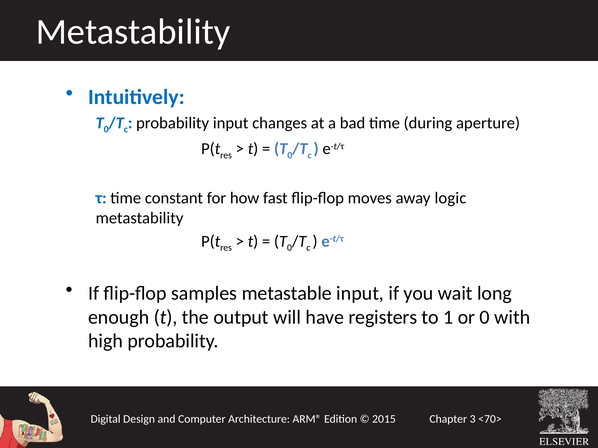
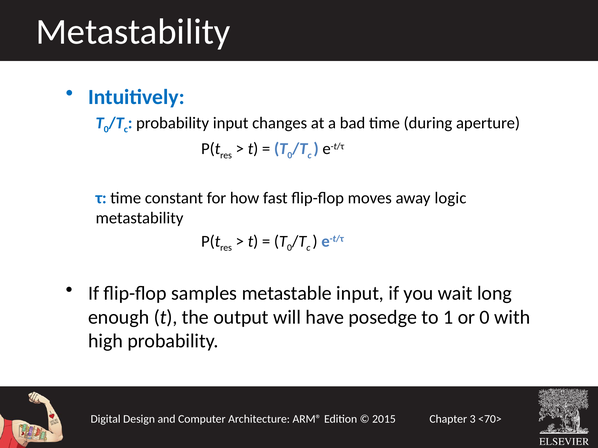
registers: registers -> posedge (383, 318)
